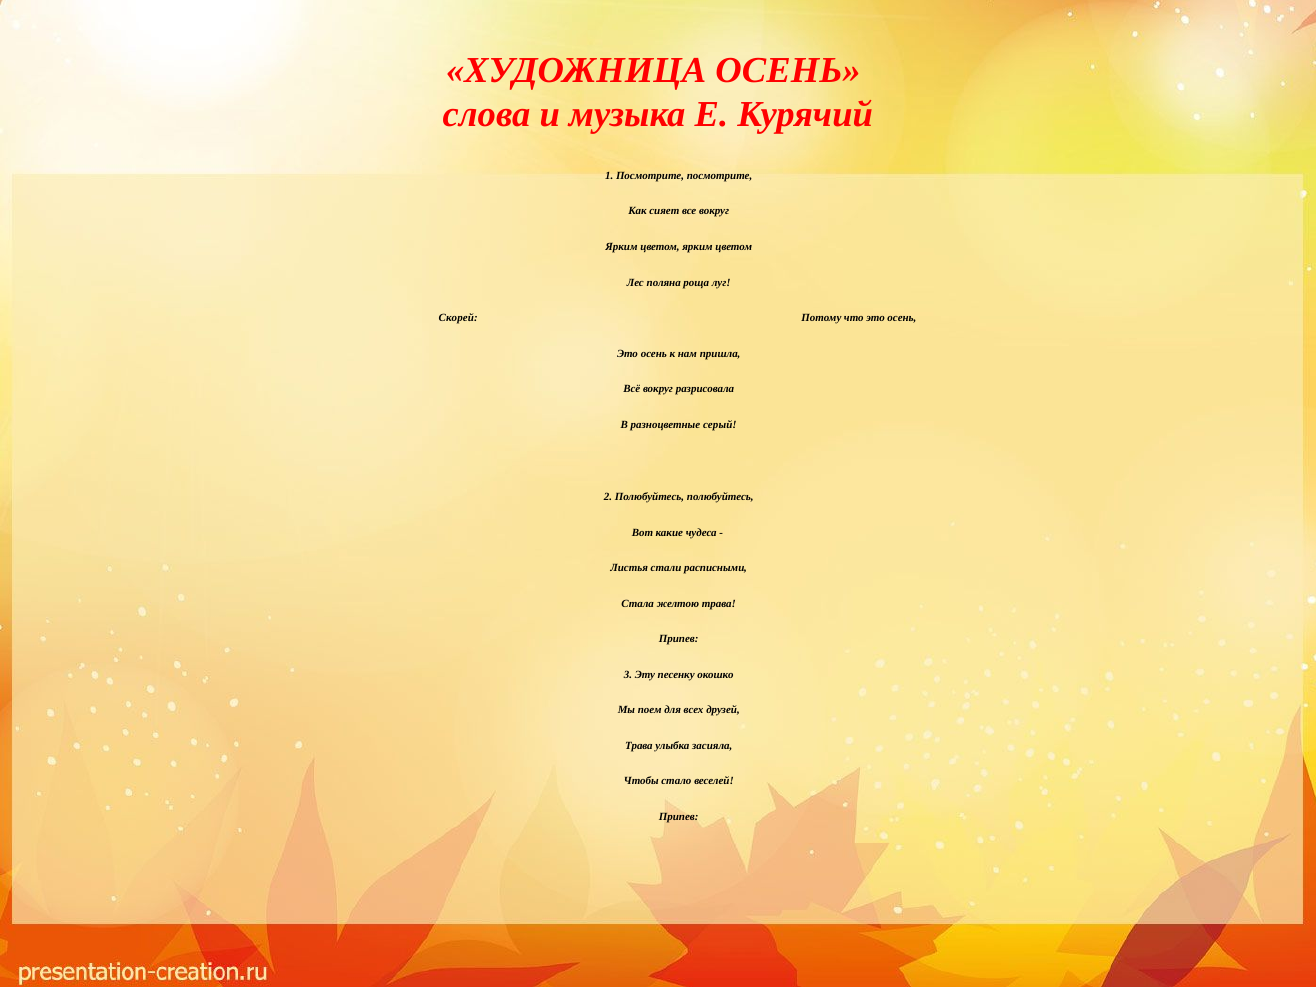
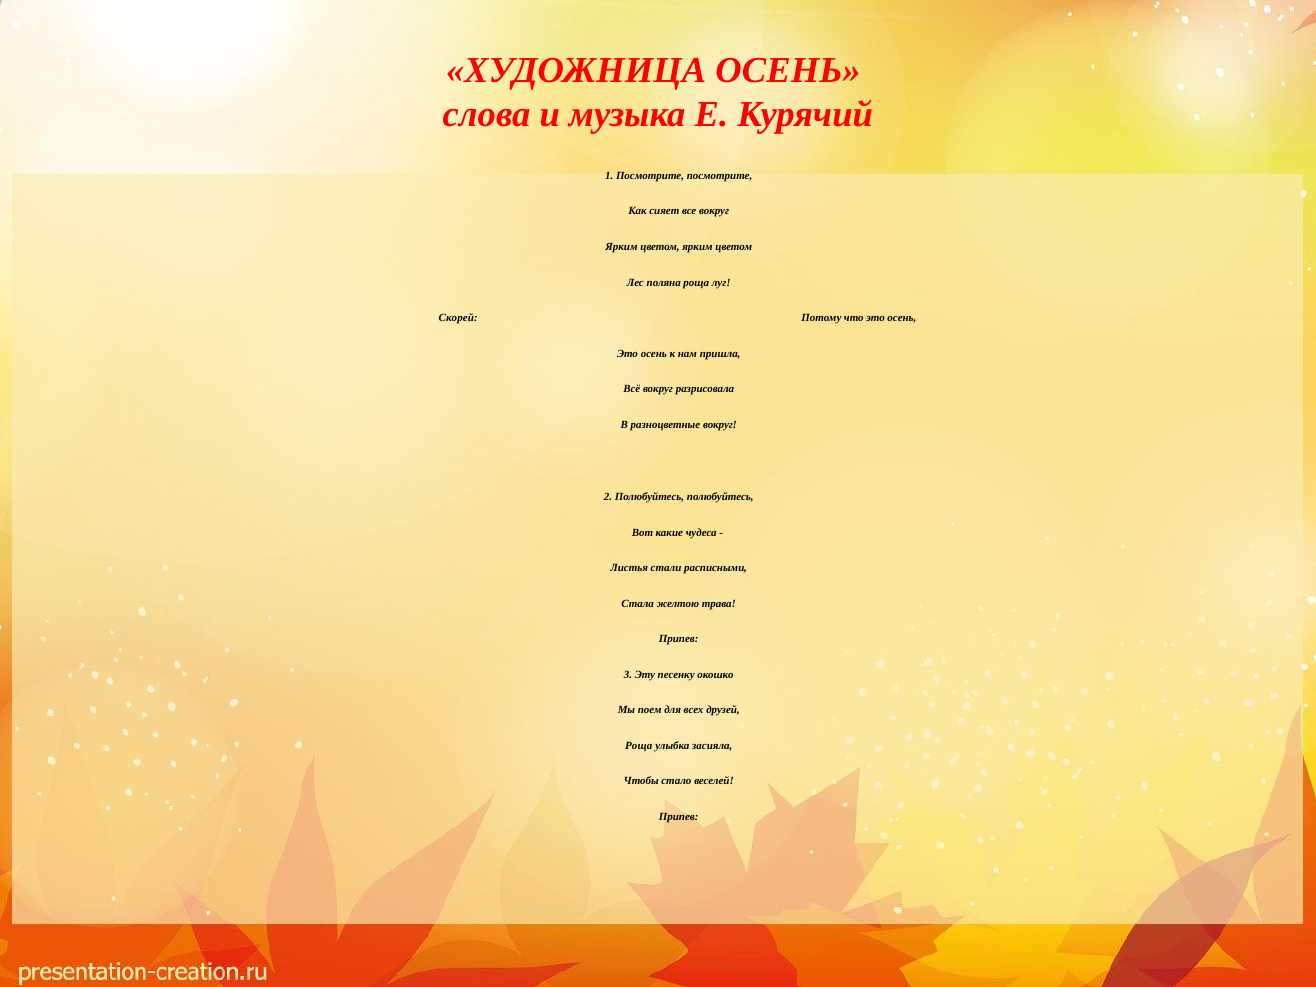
разноцветные серый: серый -> вокруг (720, 425)
Трава: Трава -> Роща (639, 746)
